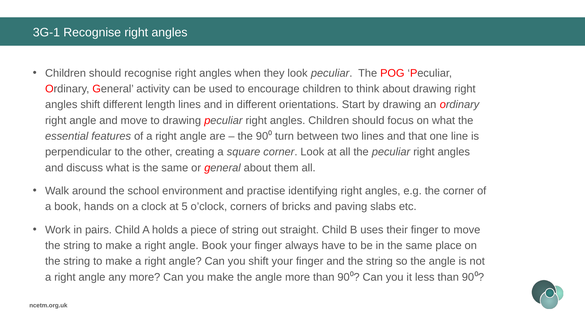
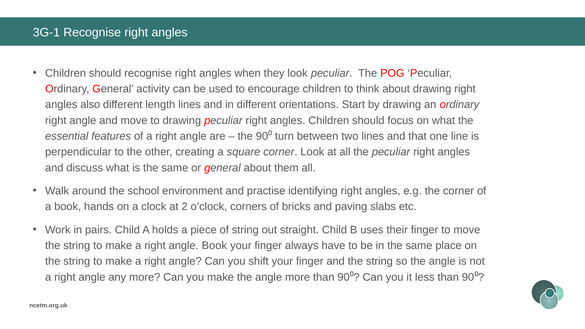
angles shift: shift -> also (90, 105)
5: 5 -> 2 (185, 207)
